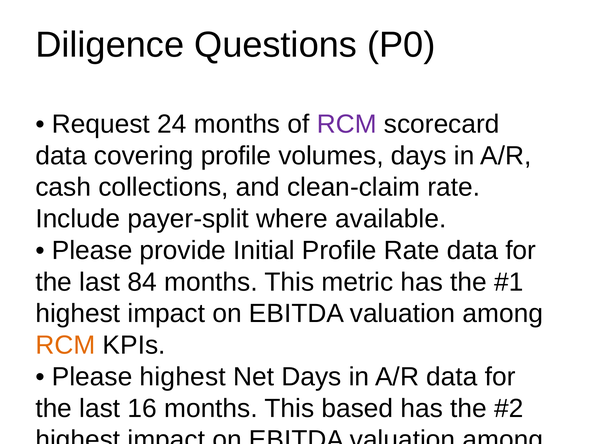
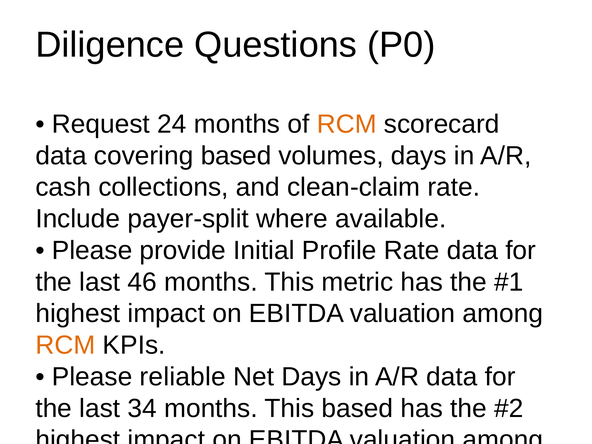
RCM colour: purple -> orange (347, 124)
covering profile: profile -> based (236, 156)
84: 84 -> 46 (142, 282)
Please highest: highest -> reliable (183, 377)
16: 16 -> 34 (142, 408)
